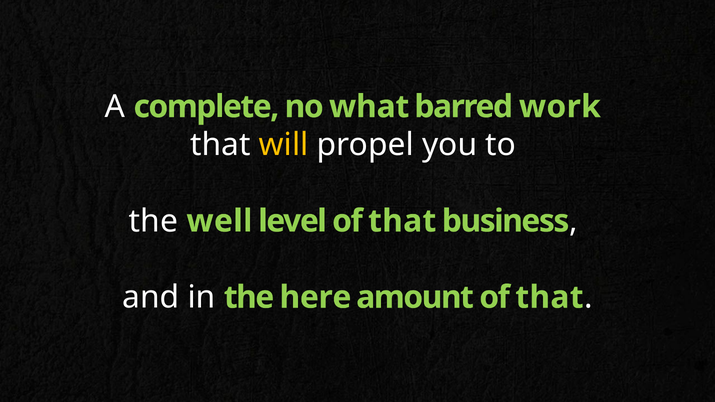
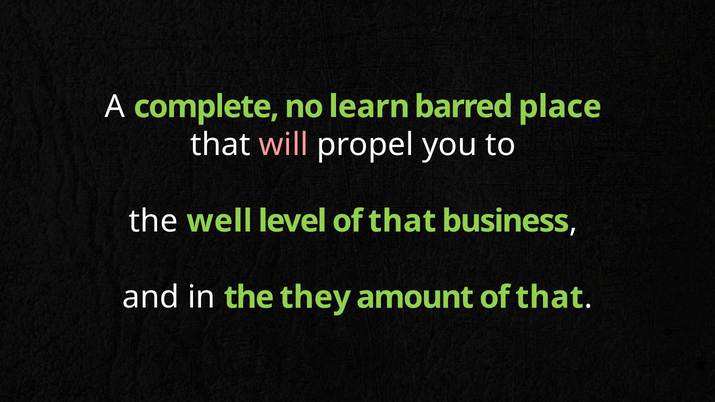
what: what -> learn (369, 107)
work: work -> place (560, 107)
will colour: yellow -> pink (284, 145)
here: here -> they (315, 297)
